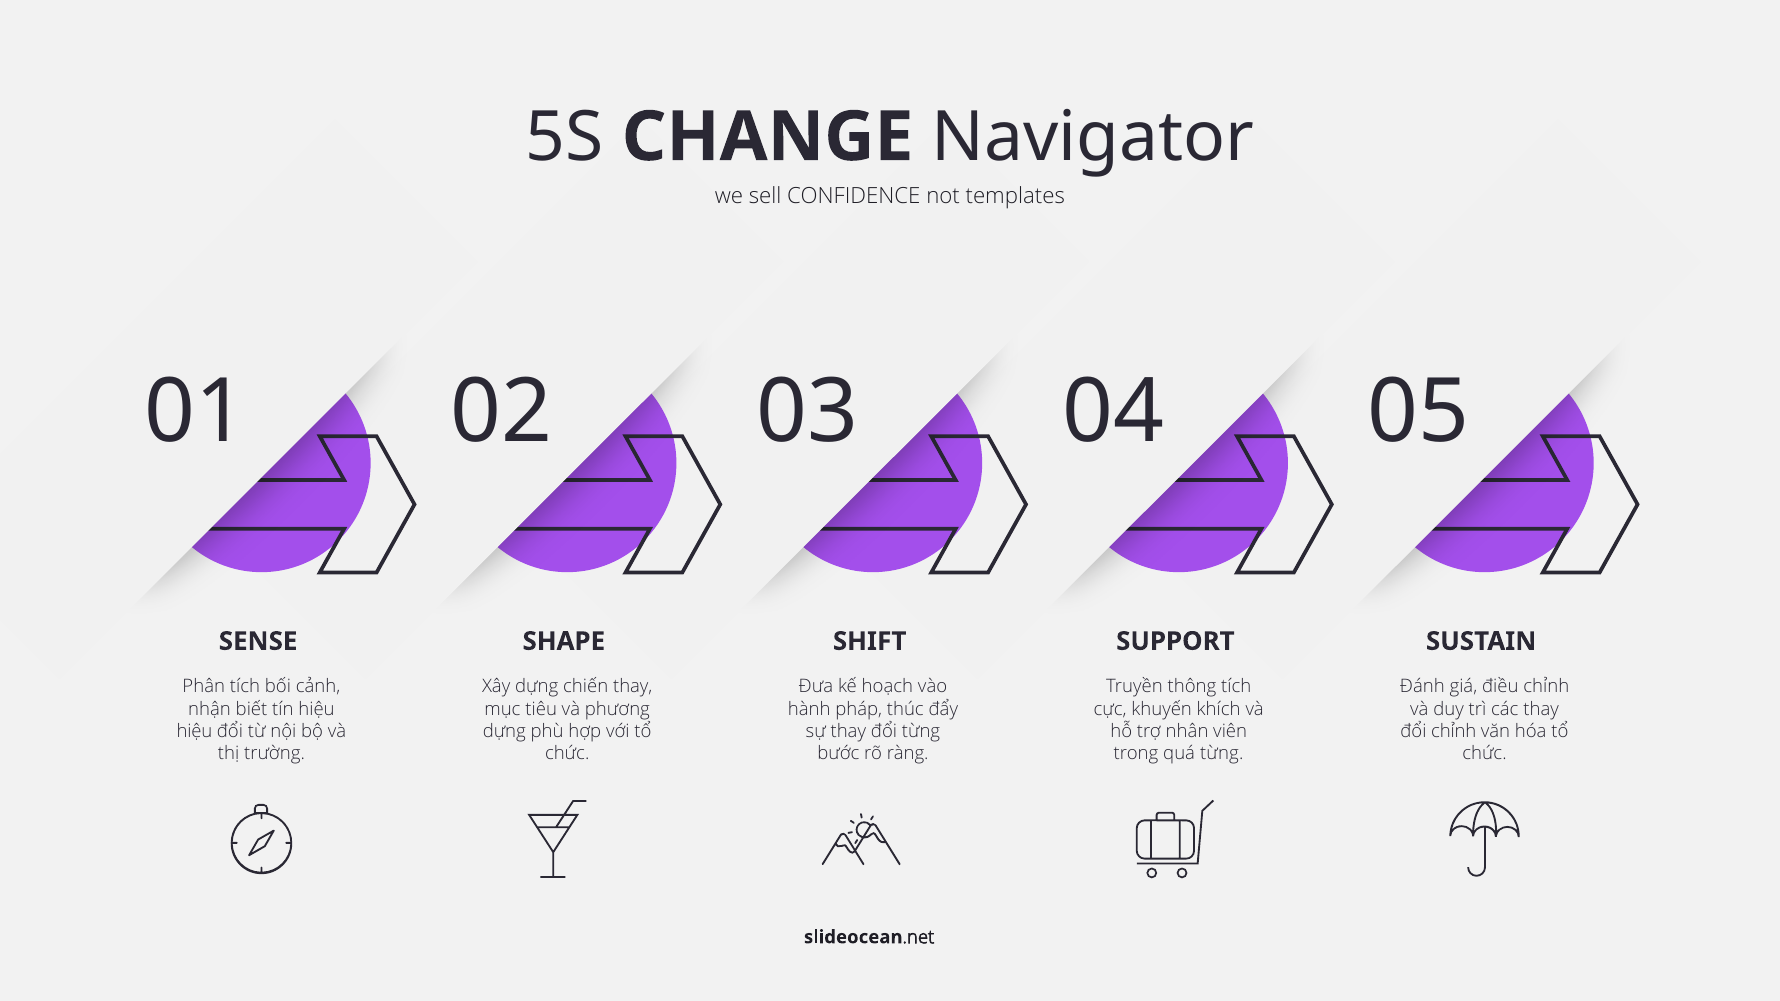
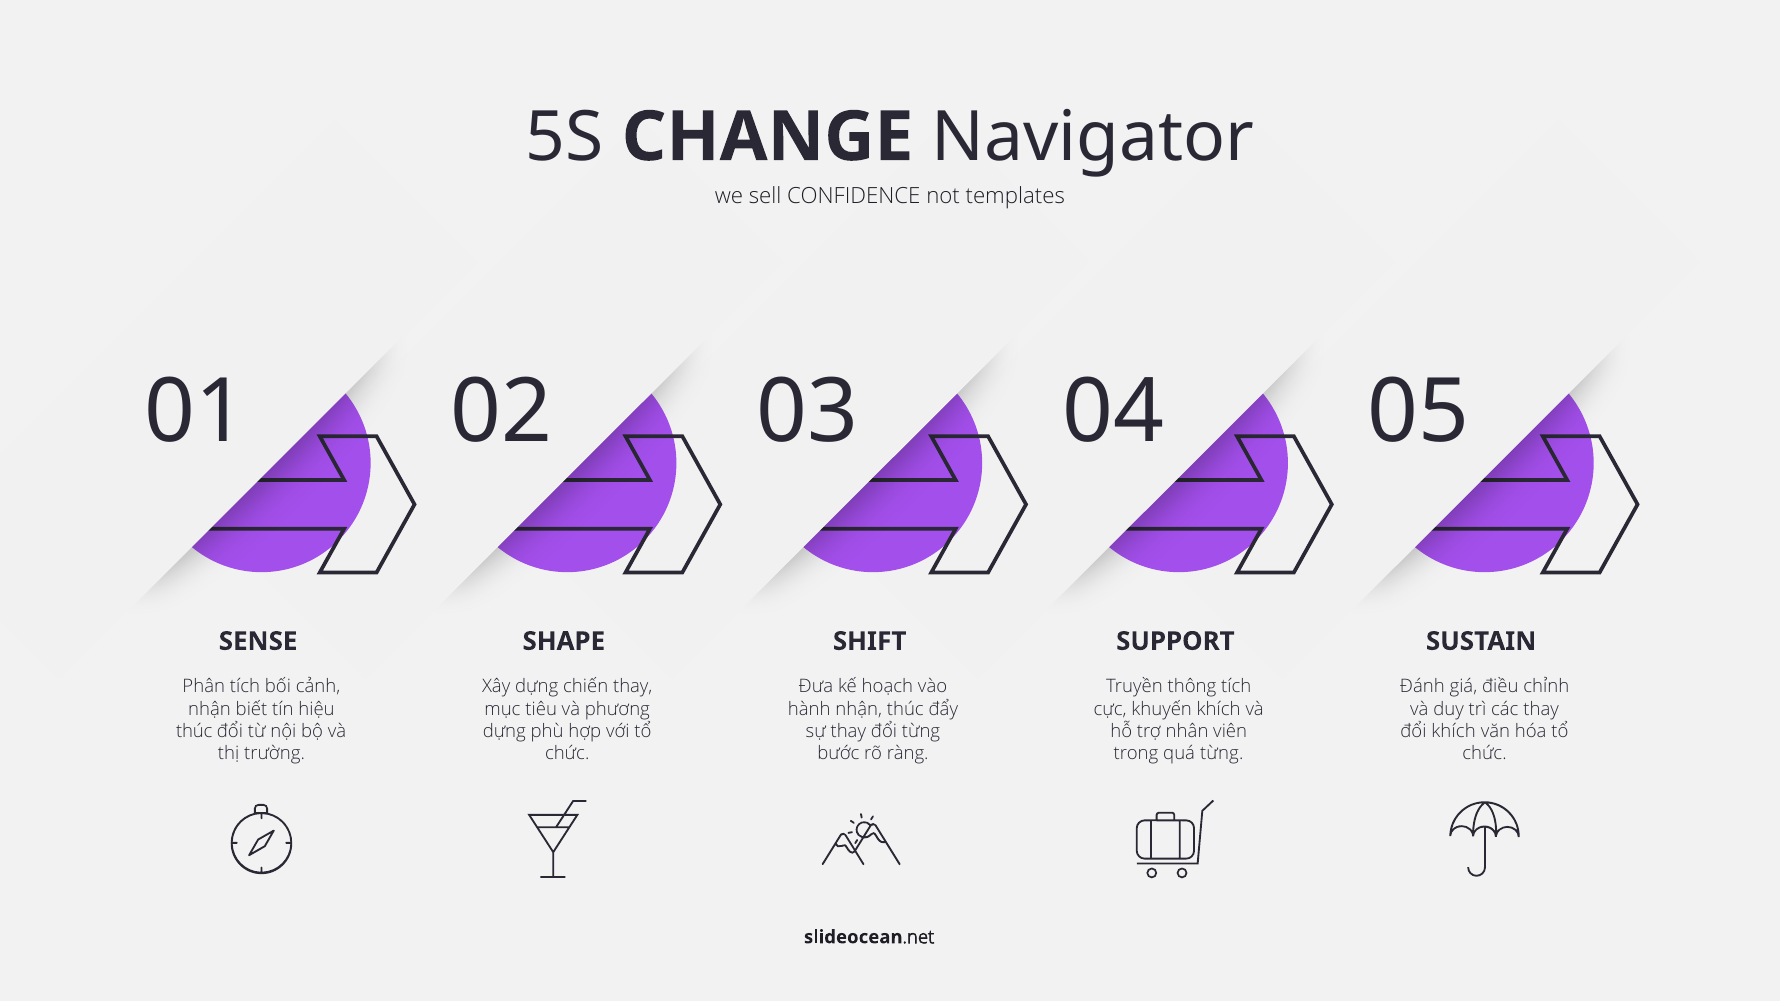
hành pháp: pháp -> nhận (859, 709)
hiệu: hiệu -> thúc (194, 732)
đổi chỉnh: chỉnh -> khích (1454, 732)
